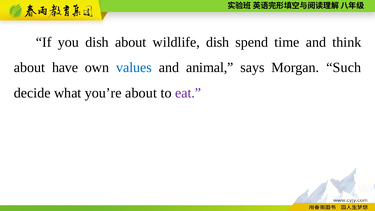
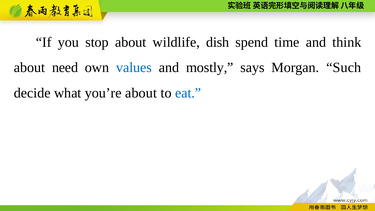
you dish: dish -> stop (97, 42)
have: have -> need (65, 68)
animal: animal -> mostly (210, 68)
eat colour: purple -> blue (188, 93)
